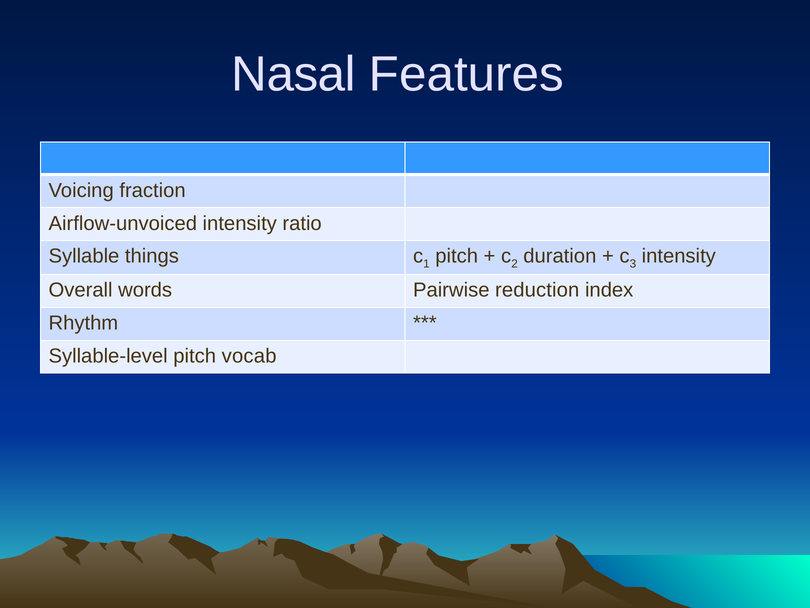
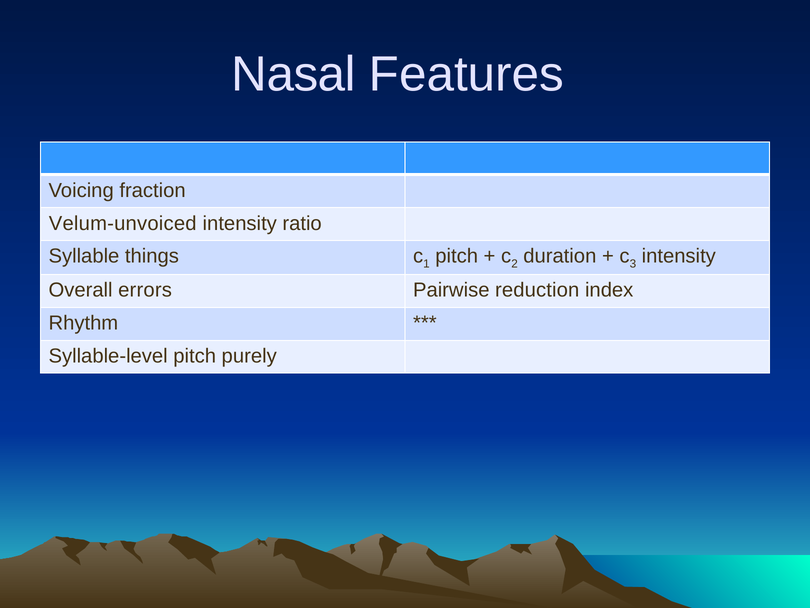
Airflow-unvoiced: Airflow-unvoiced -> Velum-unvoiced (123, 223)
words: words -> errors (145, 290)
vocab: vocab -> purely (249, 356)
